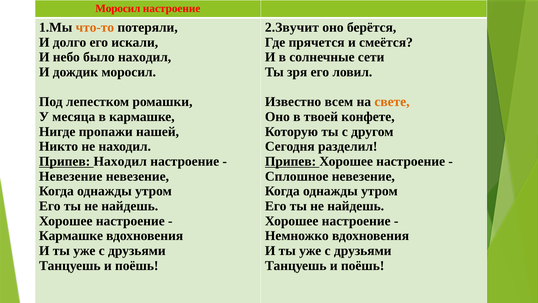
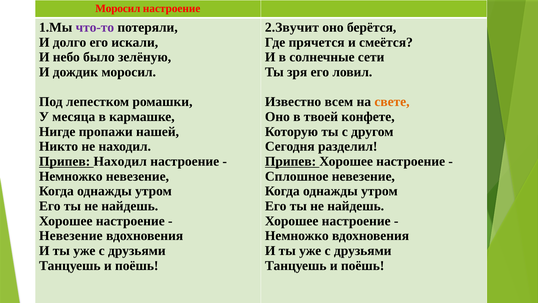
что-то colour: orange -> purple (95, 27)
было находил: находил -> зелёную (145, 57)
Невезение: Невезение -> Немножко (71, 176)
Кармашке: Кармашке -> Невезение (71, 235)
